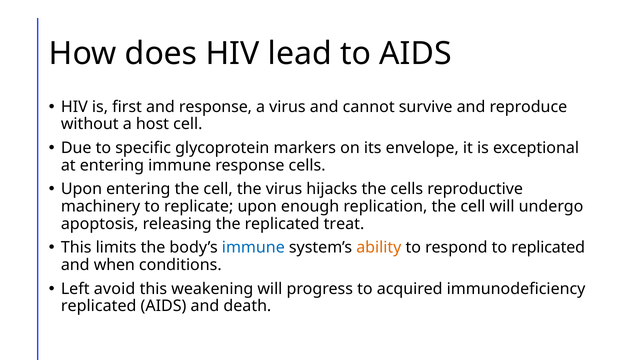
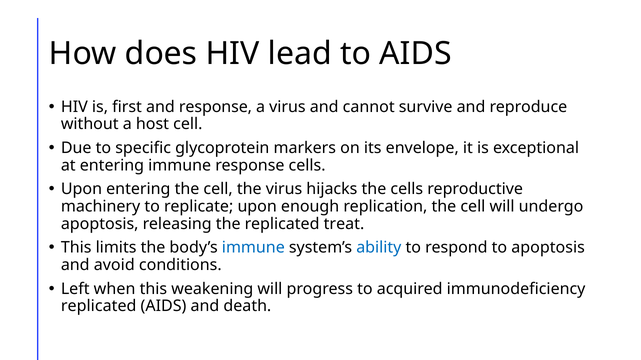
ability colour: orange -> blue (379, 248)
to replicated: replicated -> apoptosis (548, 248)
when: when -> avoid (114, 265)
avoid: avoid -> when (115, 289)
